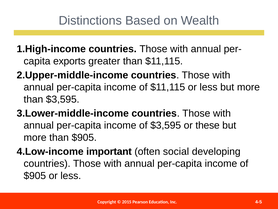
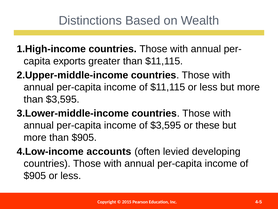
important: important -> accounts (109, 151)
social: social -> levied (176, 151)
